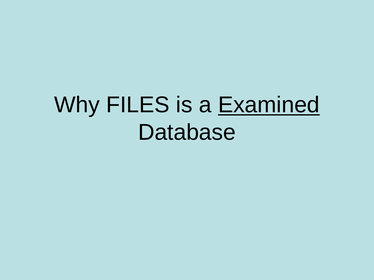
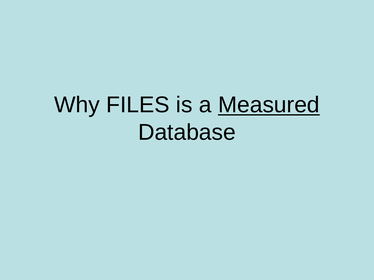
Examined: Examined -> Measured (269, 105)
